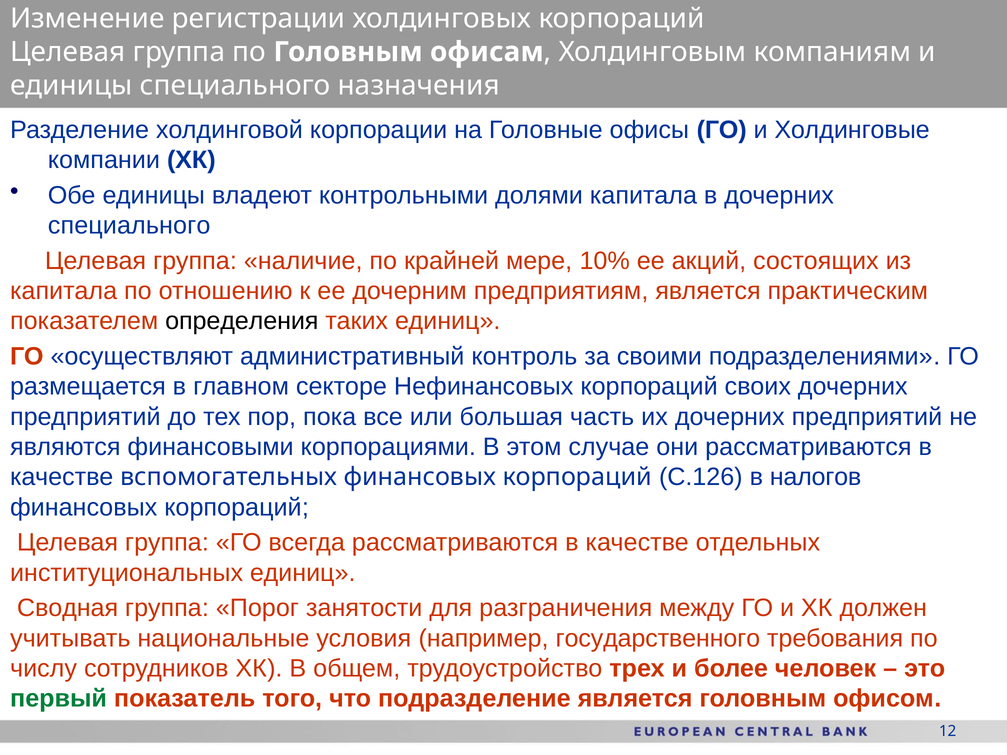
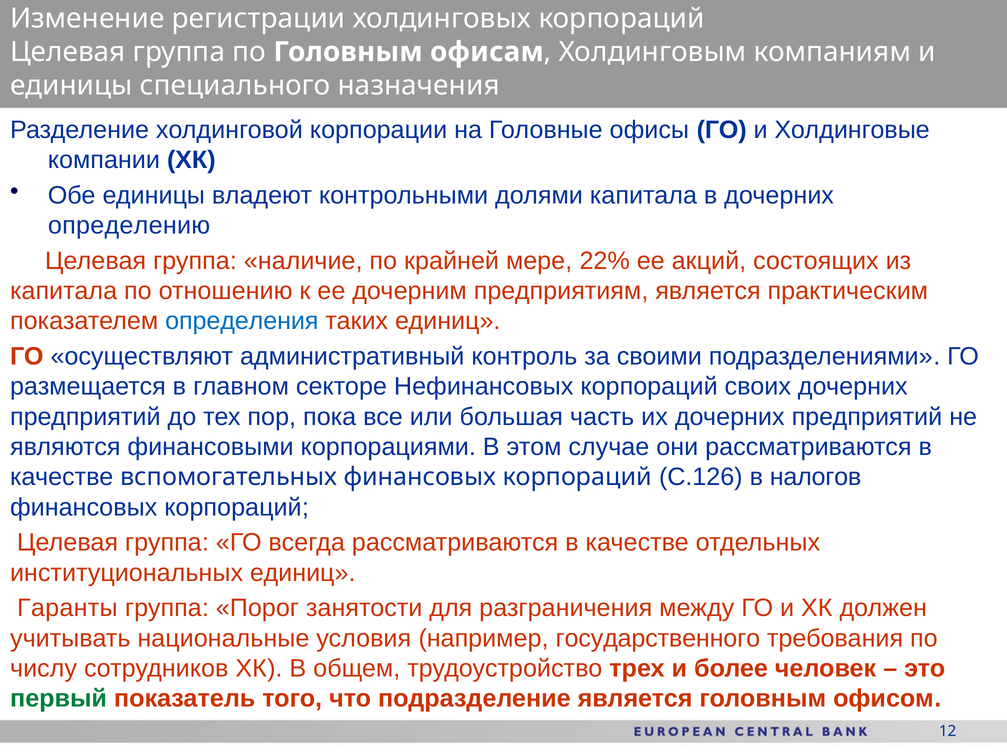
специального: специального -> определению (129, 226)
10%: 10% -> 22% (605, 261)
определения colour: black -> blue (242, 321)
Сводная: Сводная -> Гаранты (67, 608)
